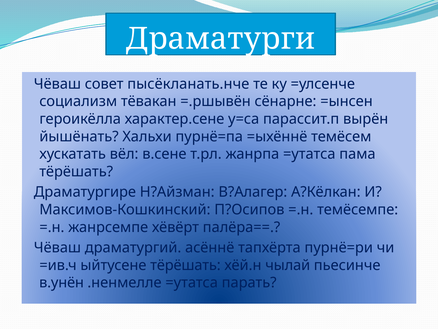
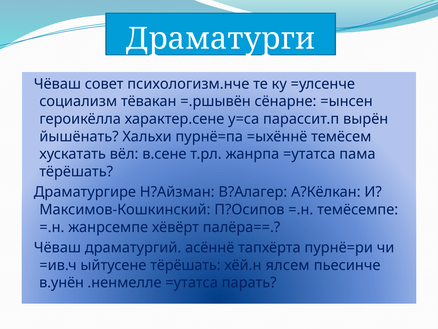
пысёкланать.нче: пысёкланать.нче -> психологизм.нче (188, 84)
чылай: чылай -> ялсем (288, 265)
